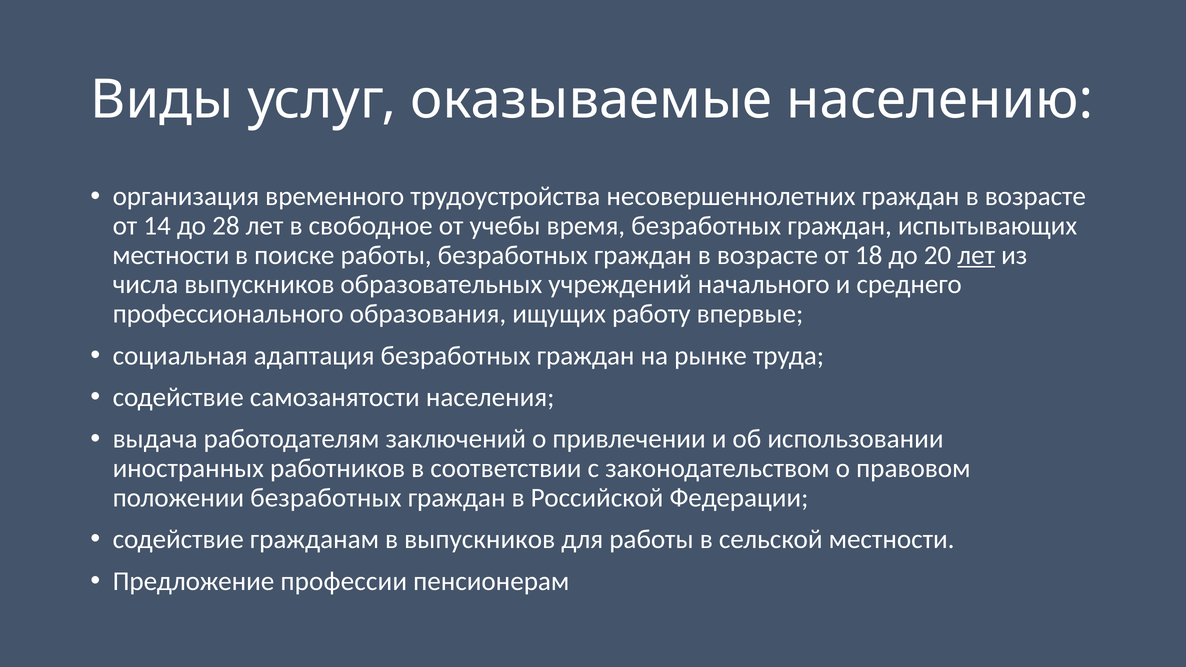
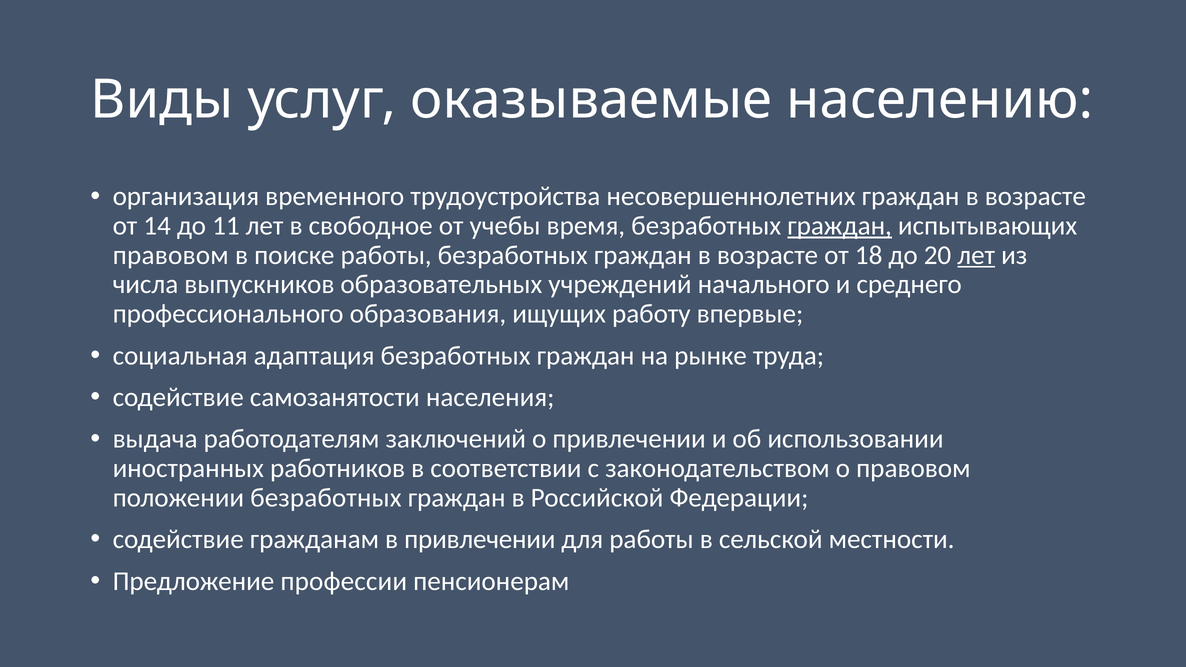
28: 28 -> 11 (226, 226)
граждан underline: none -> present (840, 226)
местности: местности -> правовом (171, 255)
в выпускников: выпускников -> привлечении (480, 539)
